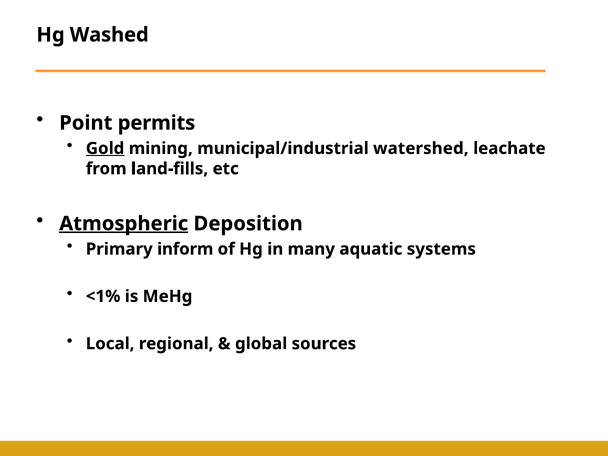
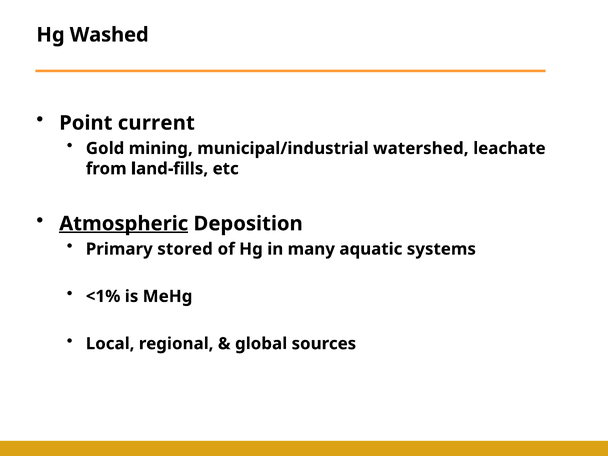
permits: permits -> current (156, 123)
Gold underline: present -> none (105, 148)
inform: inform -> stored (185, 249)
